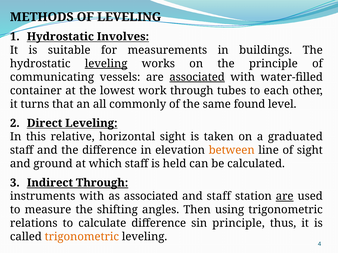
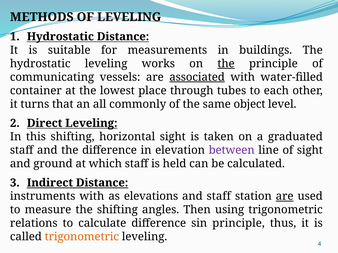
Hydrostatic Involves: Involves -> Distance (123, 37)
leveling underline: present -> none (106, 64)
the underline: none -> present (226, 64)
work: work -> place (152, 91)
found: found -> object (250, 104)
this relative: relative -> shifting (73, 137)
between colour: orange -> purple (232, 150)
Indirect Through: Through -> Distance (102, 183)
as associated: associated -> elevations (151, 197)
